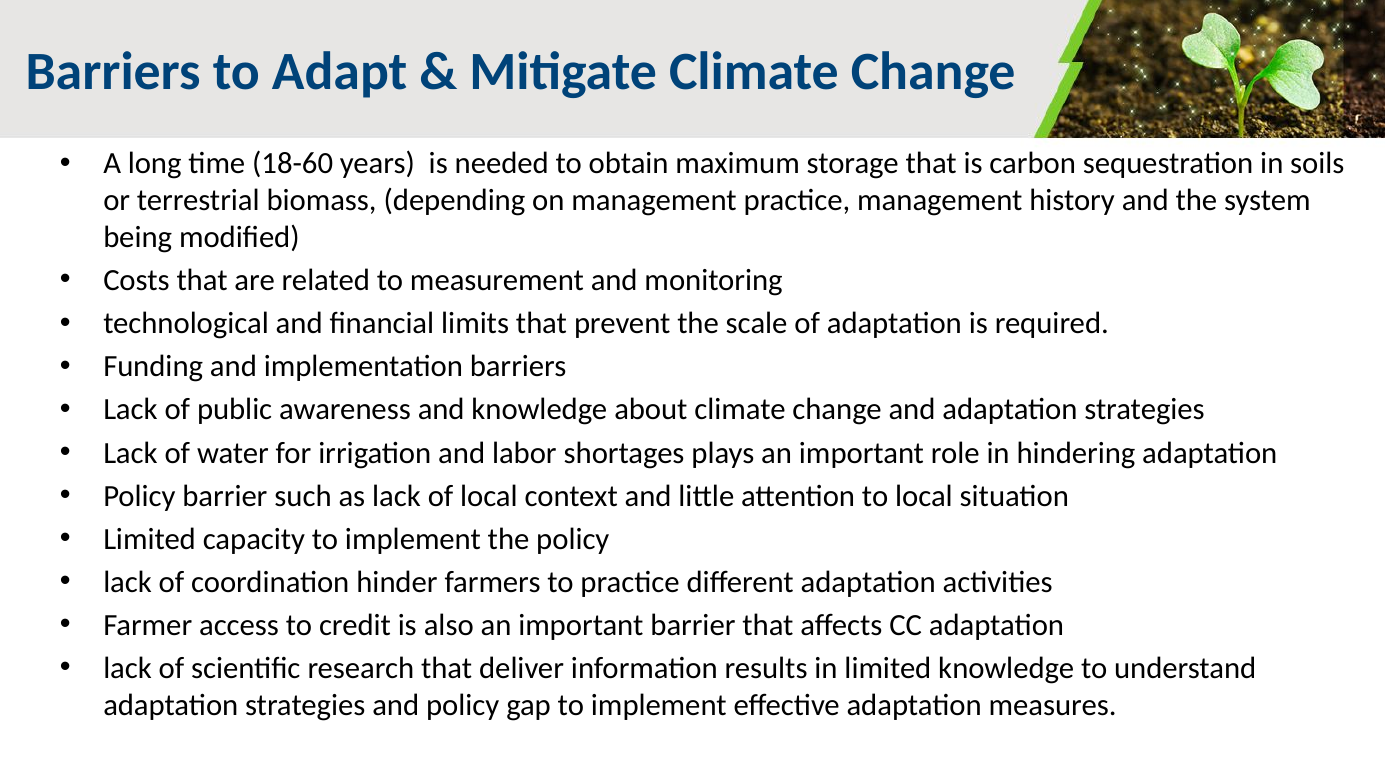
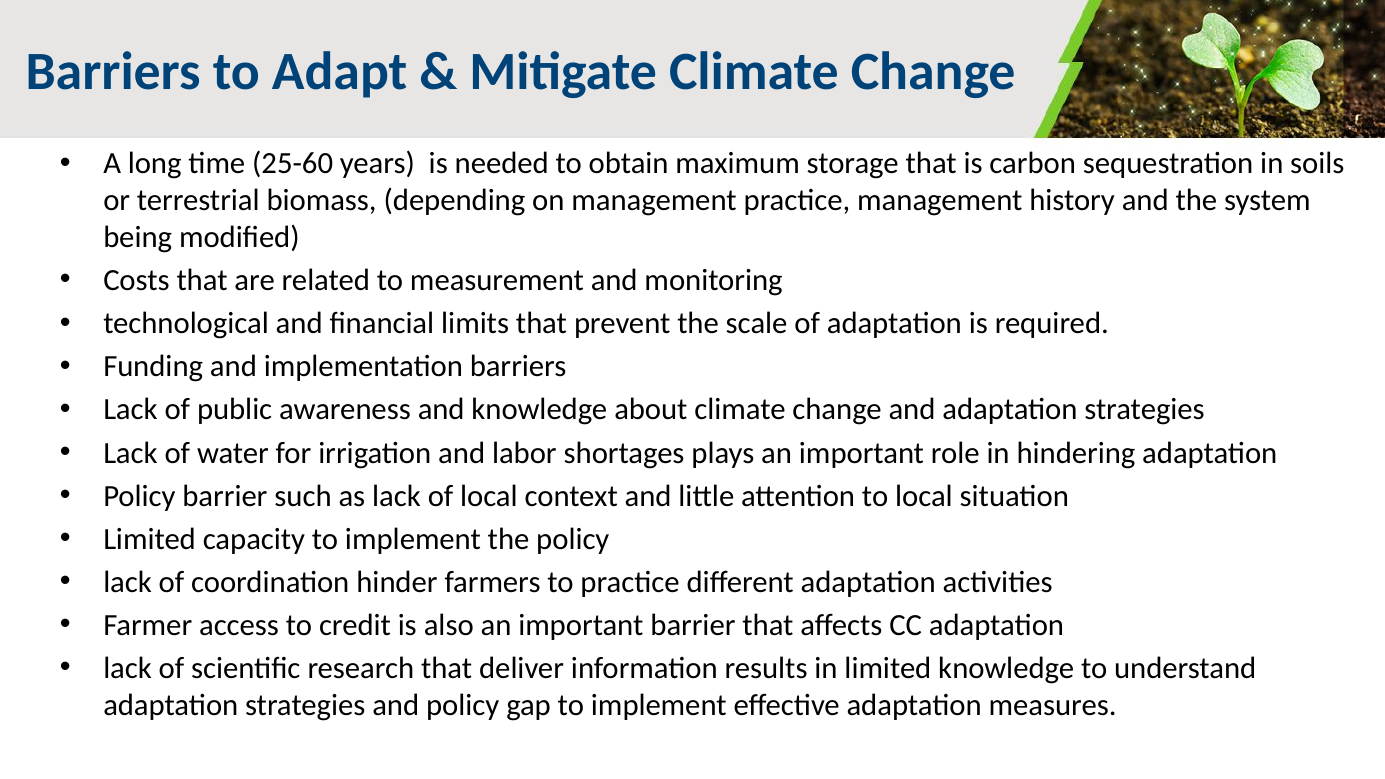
18-60: 18-60 -> 25-60 (293, 164)
